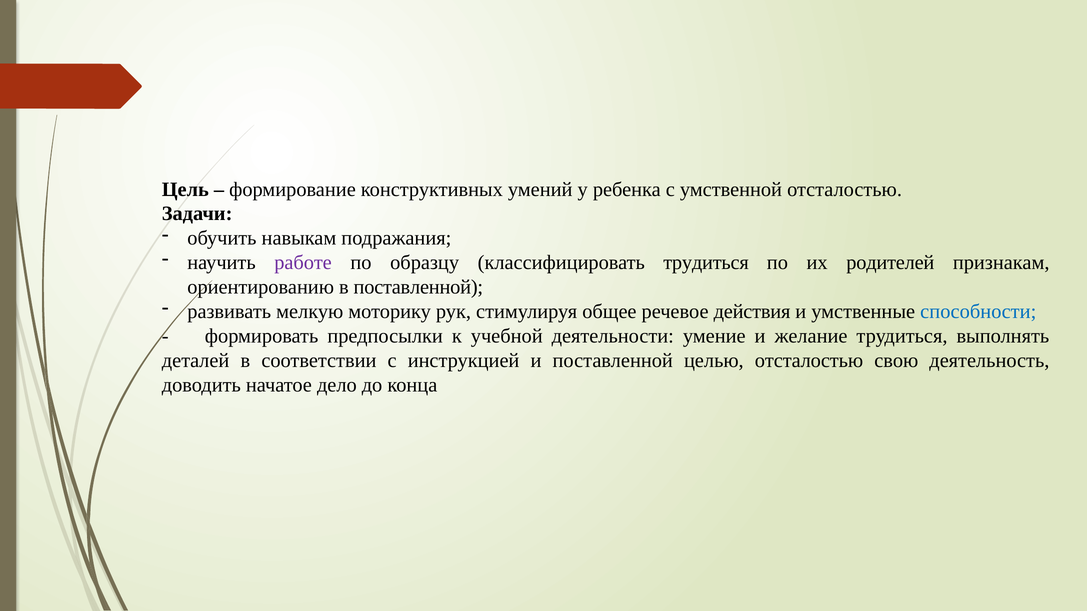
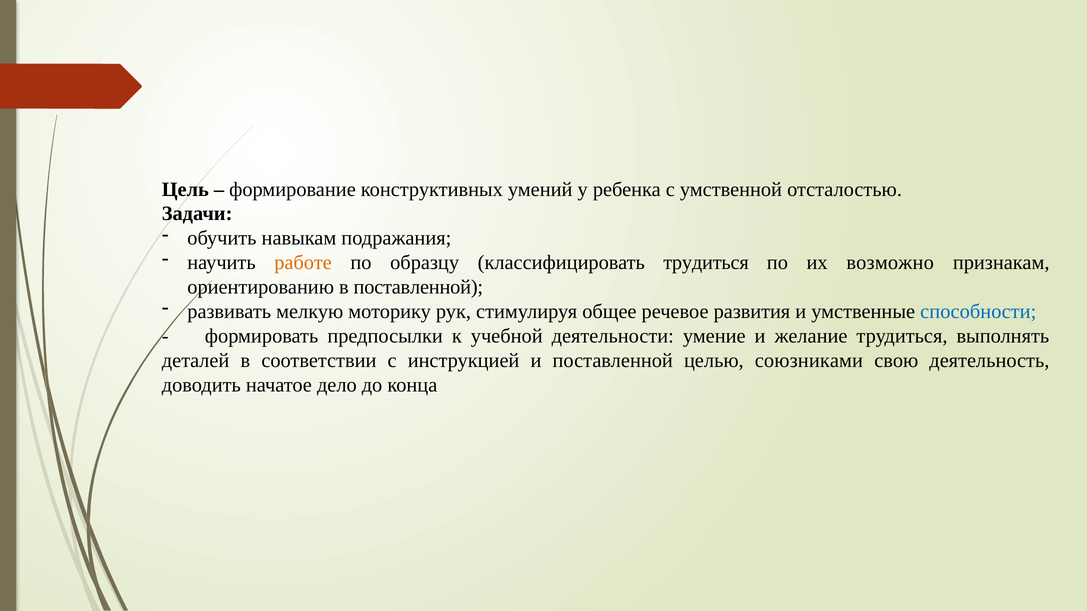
работе colour: purple -> orange (303, 263)
родителей: родителей -> возможно (890, 263)
действия: действия -> развития (752, 312)
целью отсталостью: отсталостью -> союзниками (809, 361)
